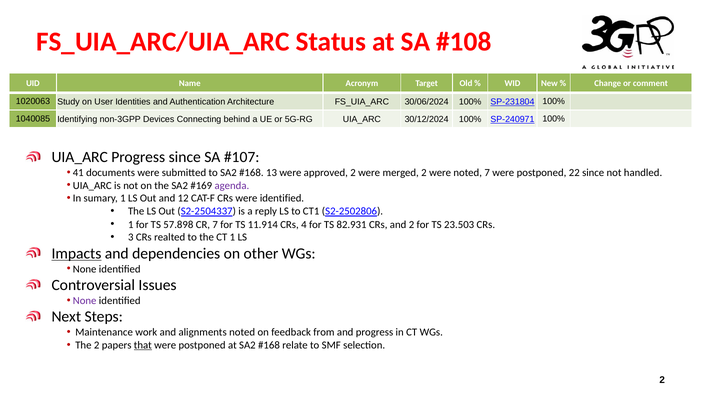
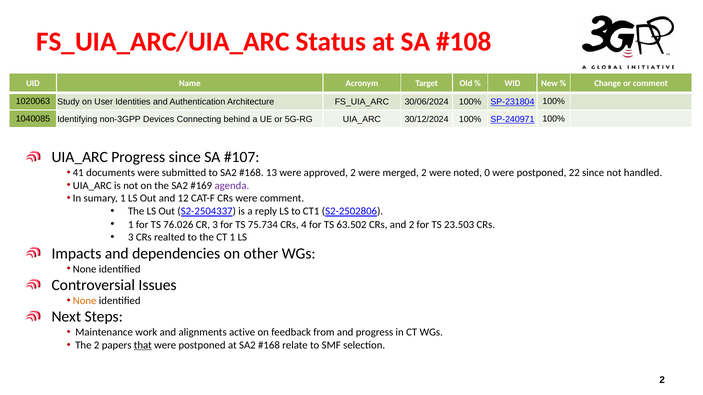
noted 7: 7 -> 0 (487, 173)
were identified: identified -> comment (282, 199)
57.898: 57.898 -> 76.026 (178, 225)
CR 7: 7 -> 3 (215, 225)
11.914: 11.914 -> 75.734 (263, 225)
82.931: 82.931 -> 63.502 (352, 225)
Impacts underline: present -> none (76, 254)
None colour: purple -> orange (85, 301)
alignments noted: noted -> active (242, 333)
